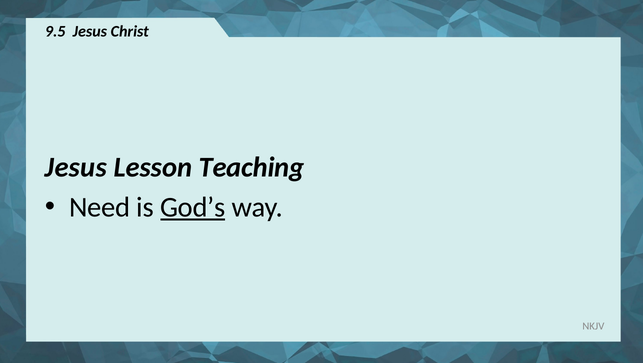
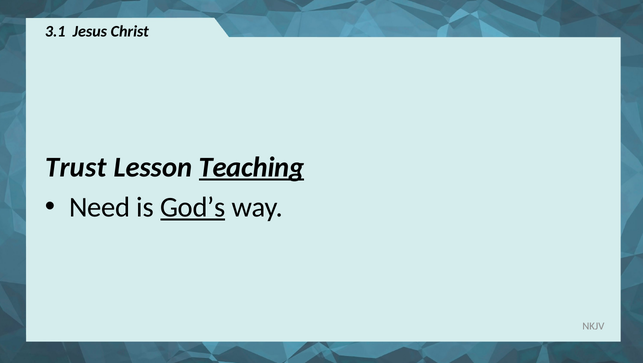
9.5: 9.5 -> 3.1 (55, 31)
Jesus: Jesus -> Trust (76, 167)
Teaching underline: none -> present (251, 167)
